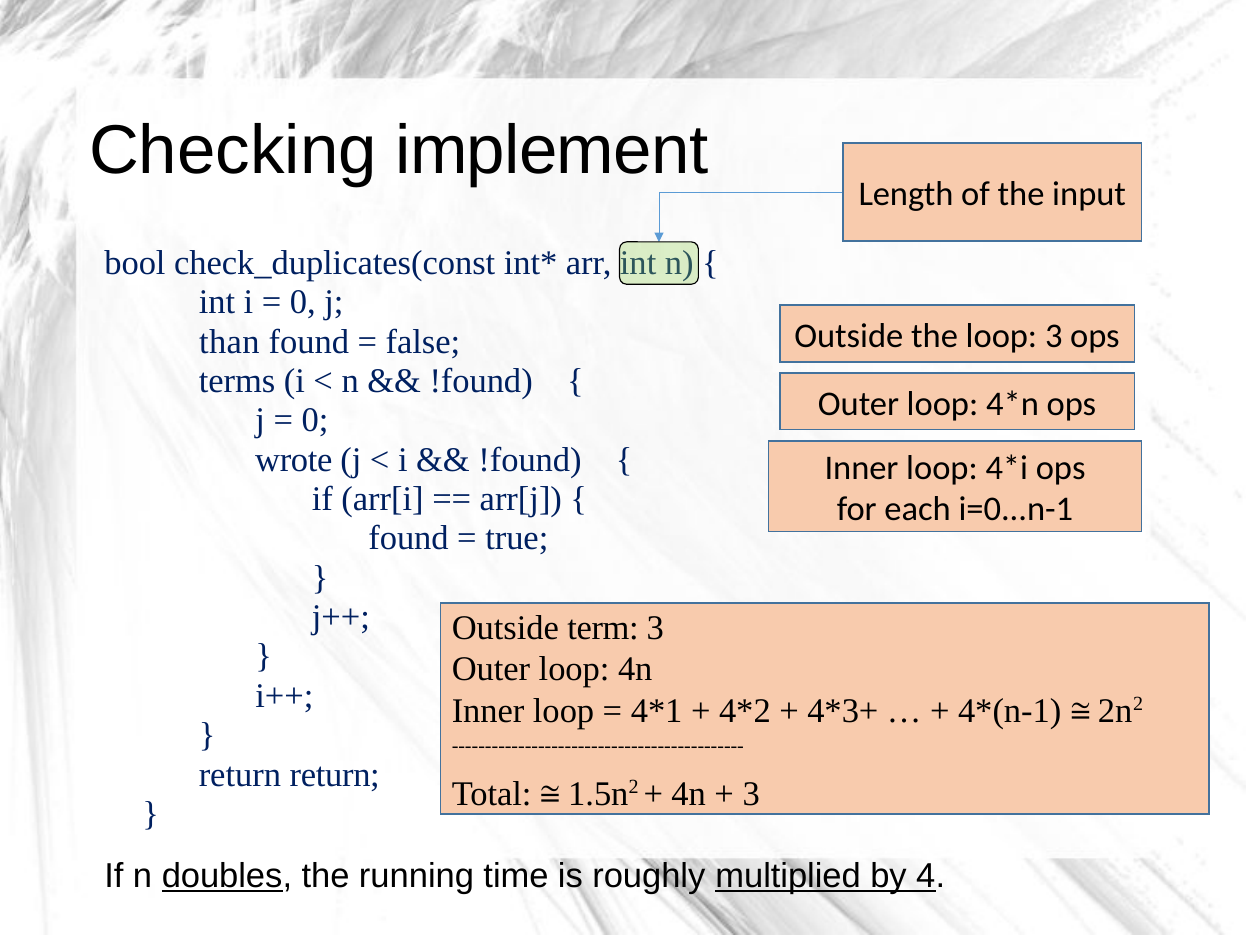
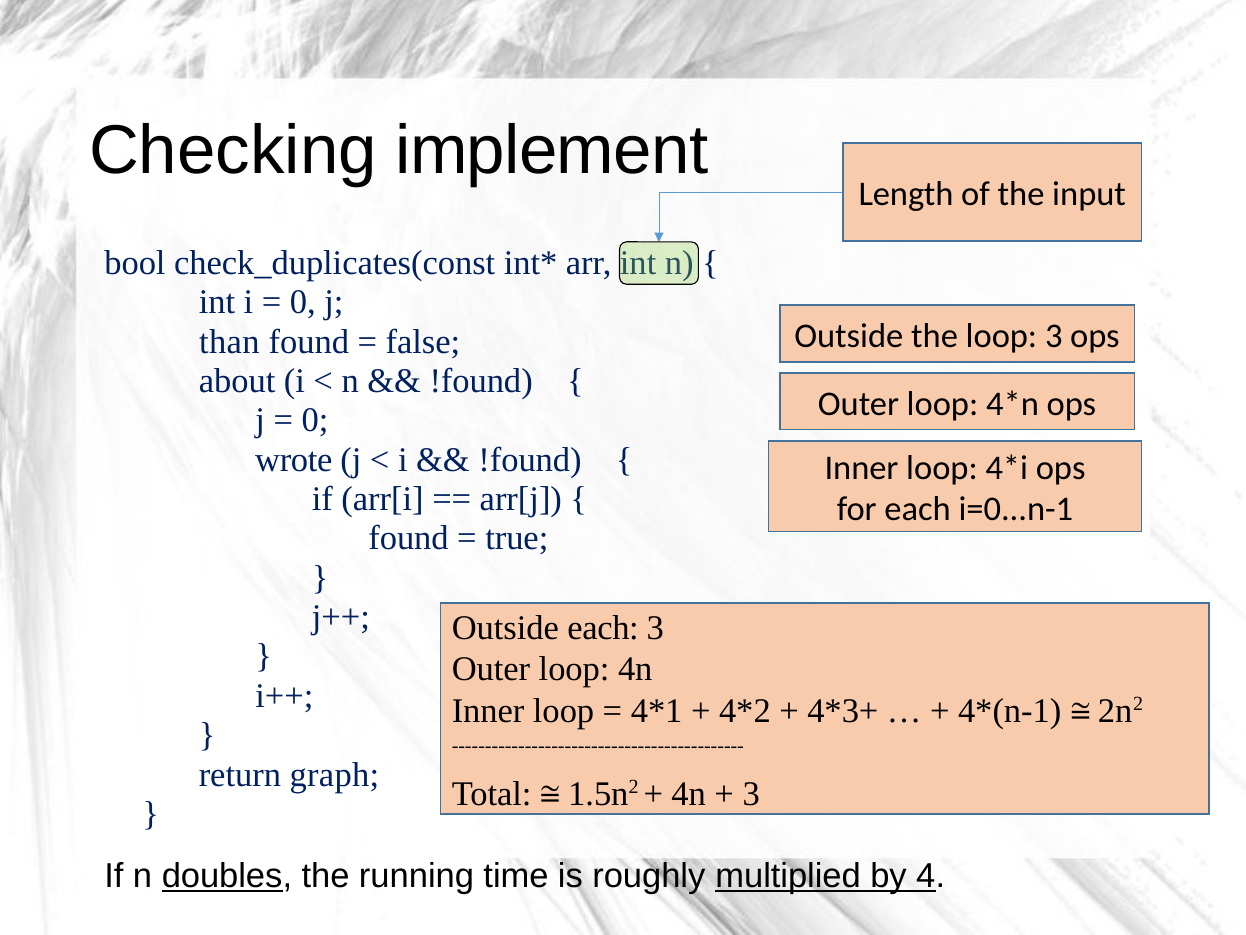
terms: terms -> about (237, 381)
Outside term: term -> each (603, 628)
return return: return -> graph (334, 774)
